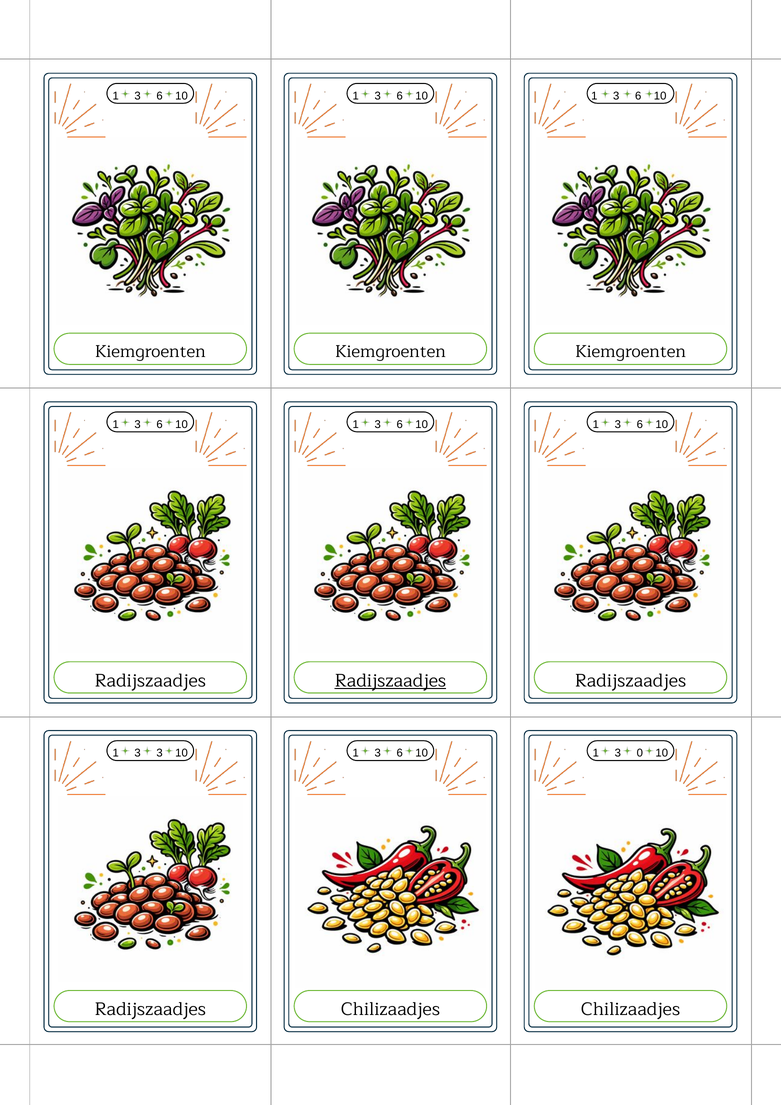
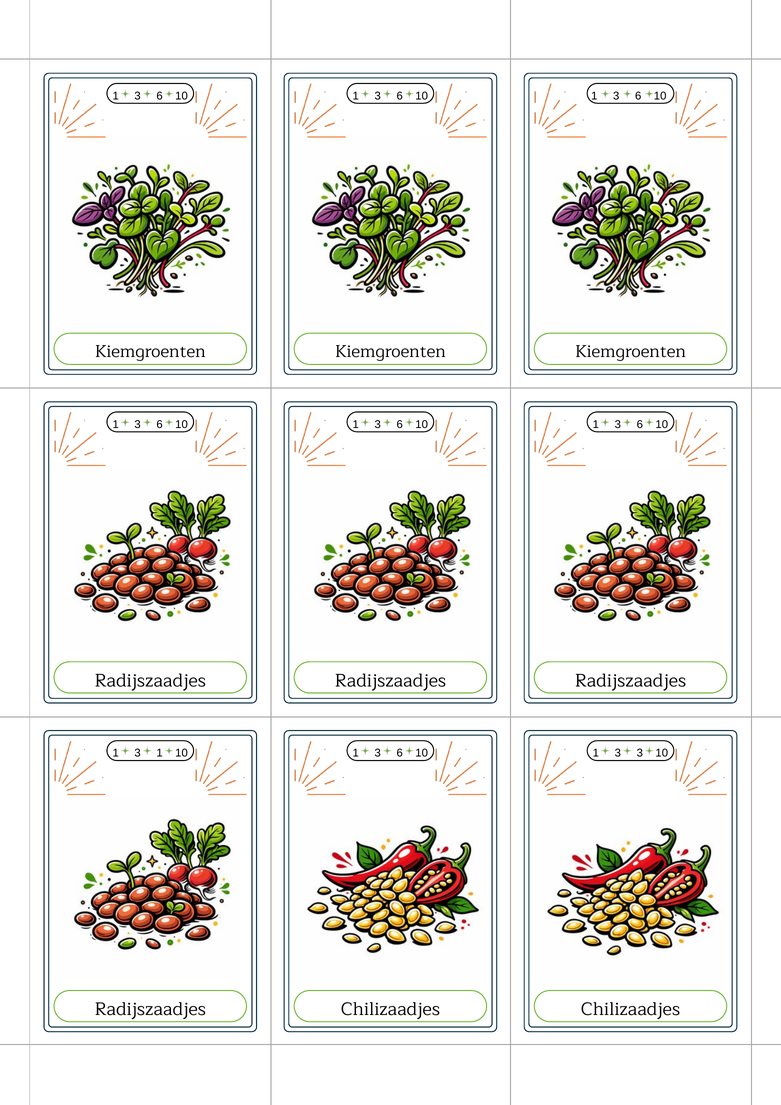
Radijszaadjes underline: present -> none (390, 681)
3 3: 3 -> 1 (160, 753)
3 0: 0 -> 3 (640, 753)
